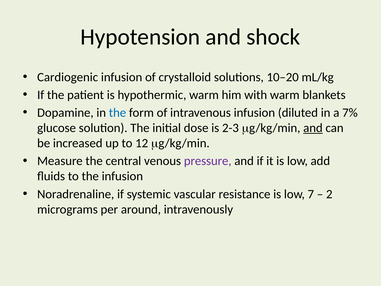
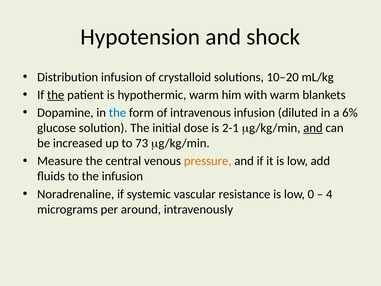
Cardiogenic: Cardiogenic -> Distribution (68, 77)
the underline: none -> present (56, 95)
7%: 7% -> 6% (350, 113)
2-3: 2-3 -> 2-1 (230, 128)
12: 12 -> 73 (142, 143)
pressure colour: purple -> orange (208, 161)
7: 7 -> 0 (311, 194)
2: 2 -> 4 (329, 194)
